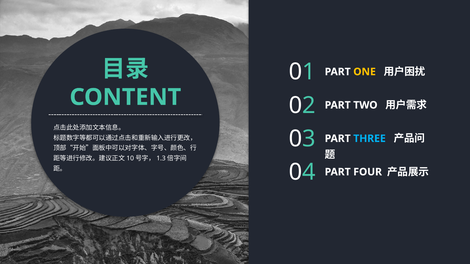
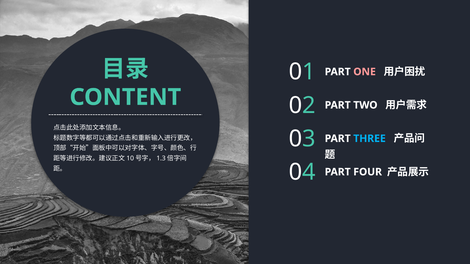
ONE colour: yellow -> pink (365, 72)
